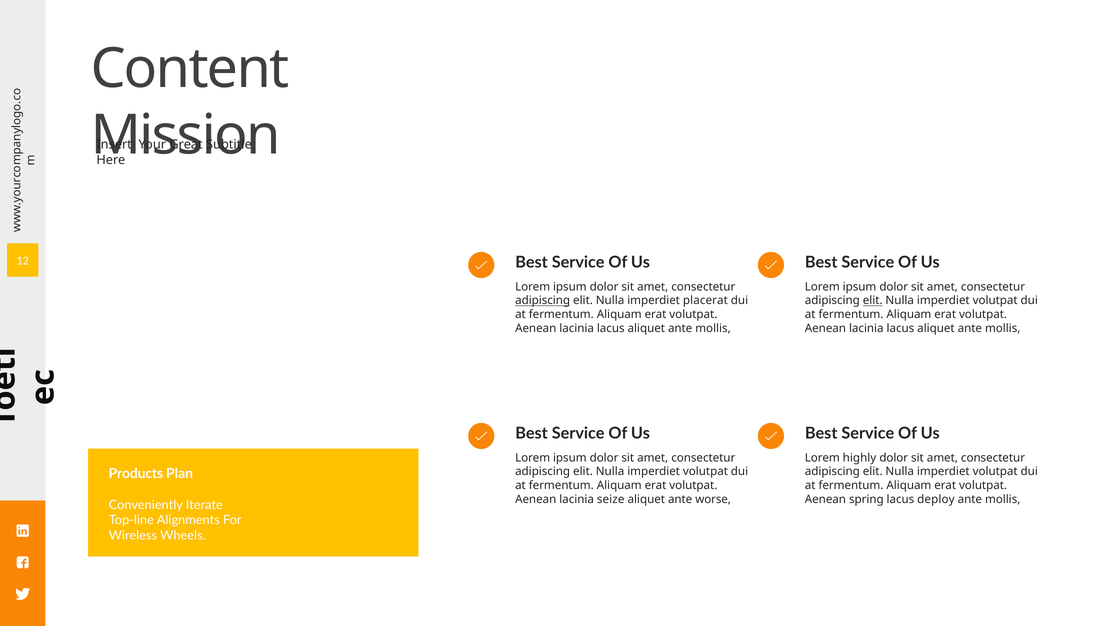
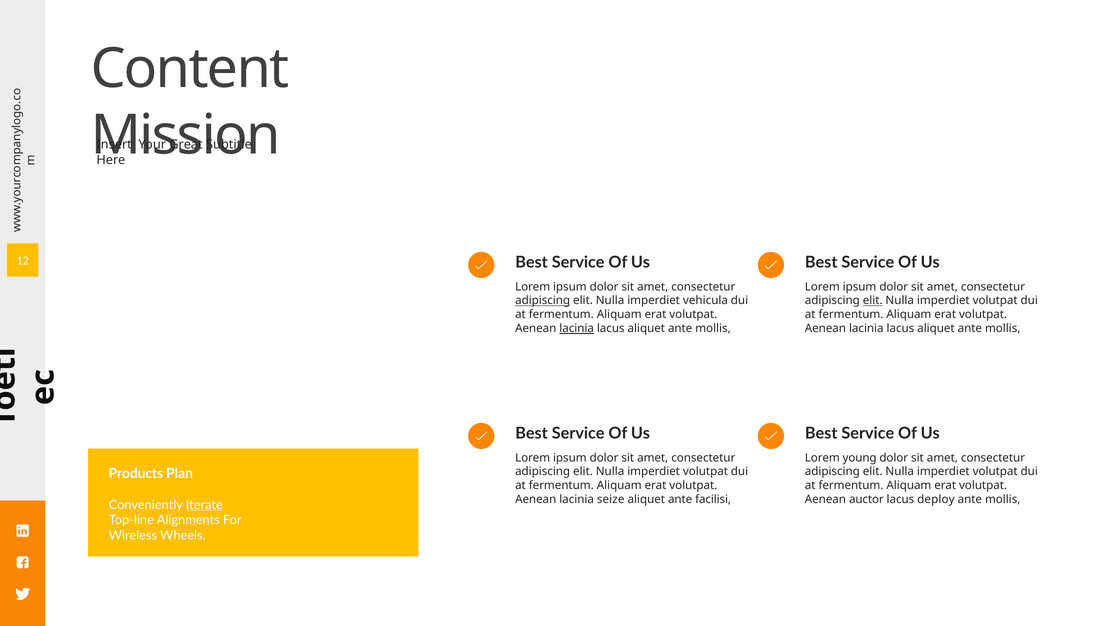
placerat: placerat -> vehicula (705, 301)
lacinia underline: none -> present (577, 329)
highly: highly -> young (860, 458)
worse: worse -> facilisi (713, 500)
spring: spring -> auctor (866, 500)
Iterate underline: none -> present (204, 505)
